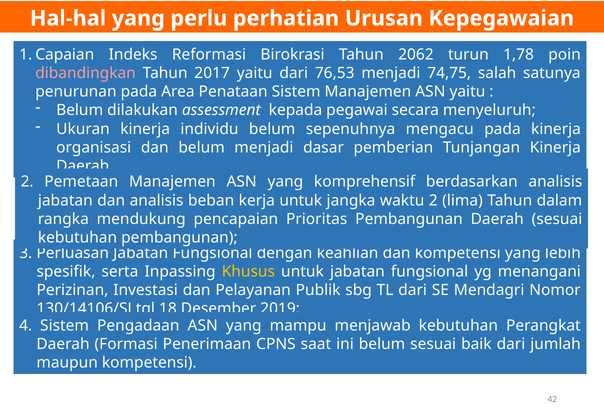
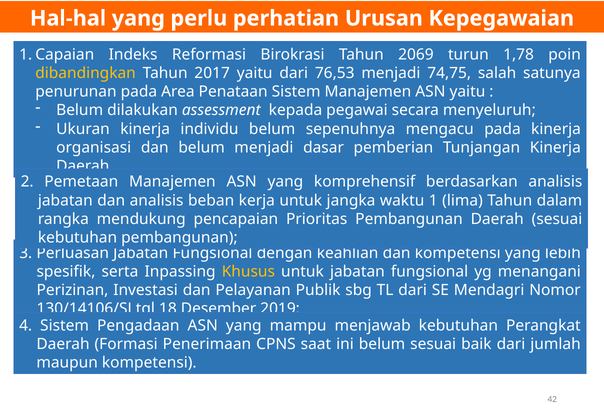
2062: 2062 -> 2069 (416, 55)
dibandingkan colour: pink -> yellow (86, 73)
waktu 2: 2 -> 1 (433, 200)
